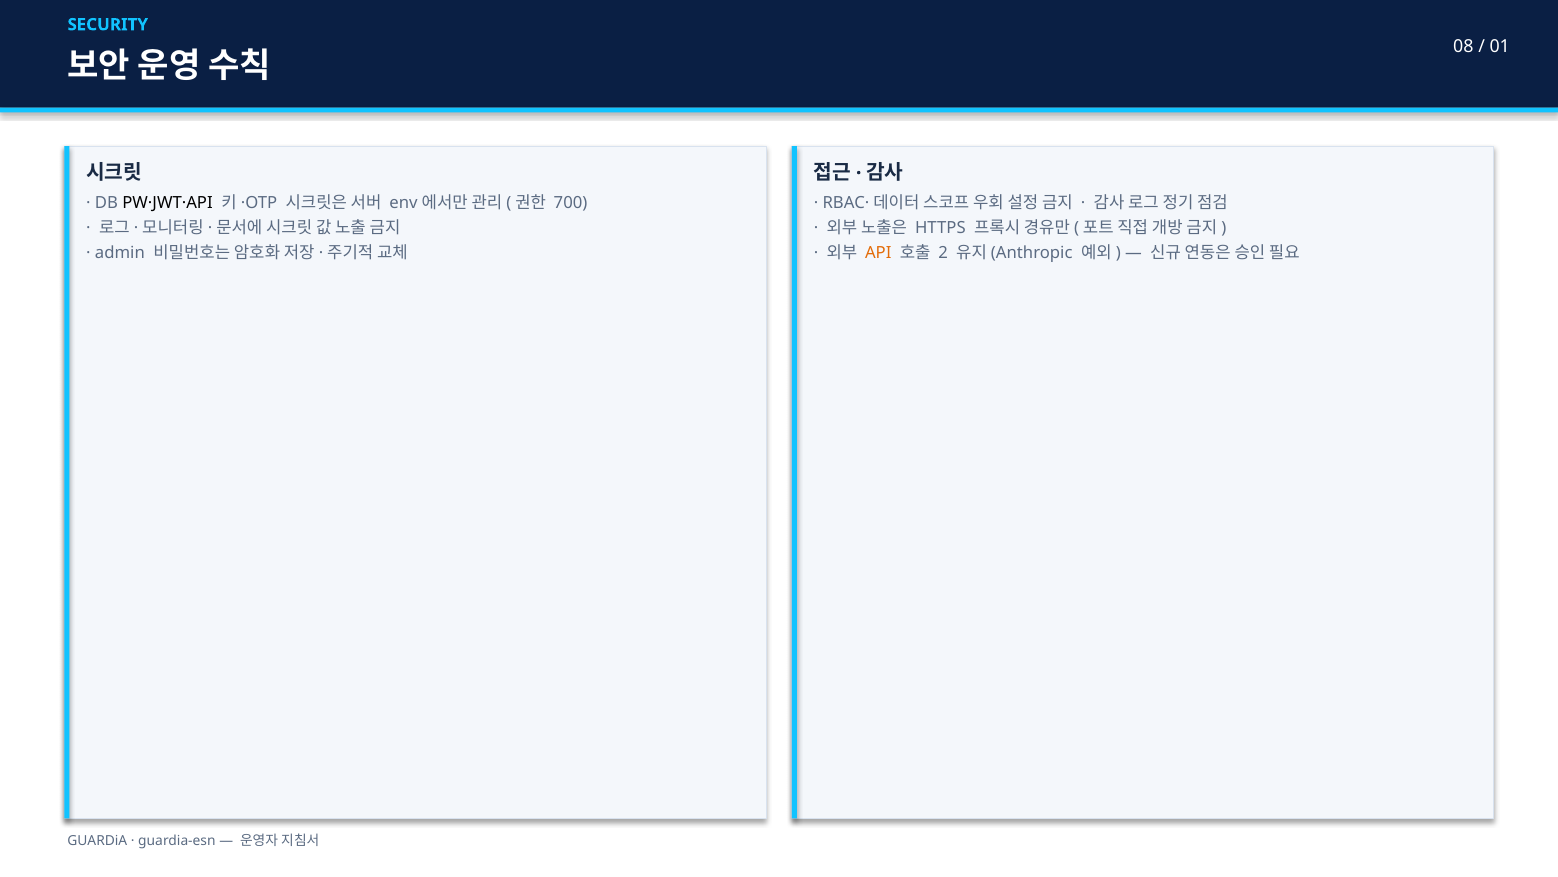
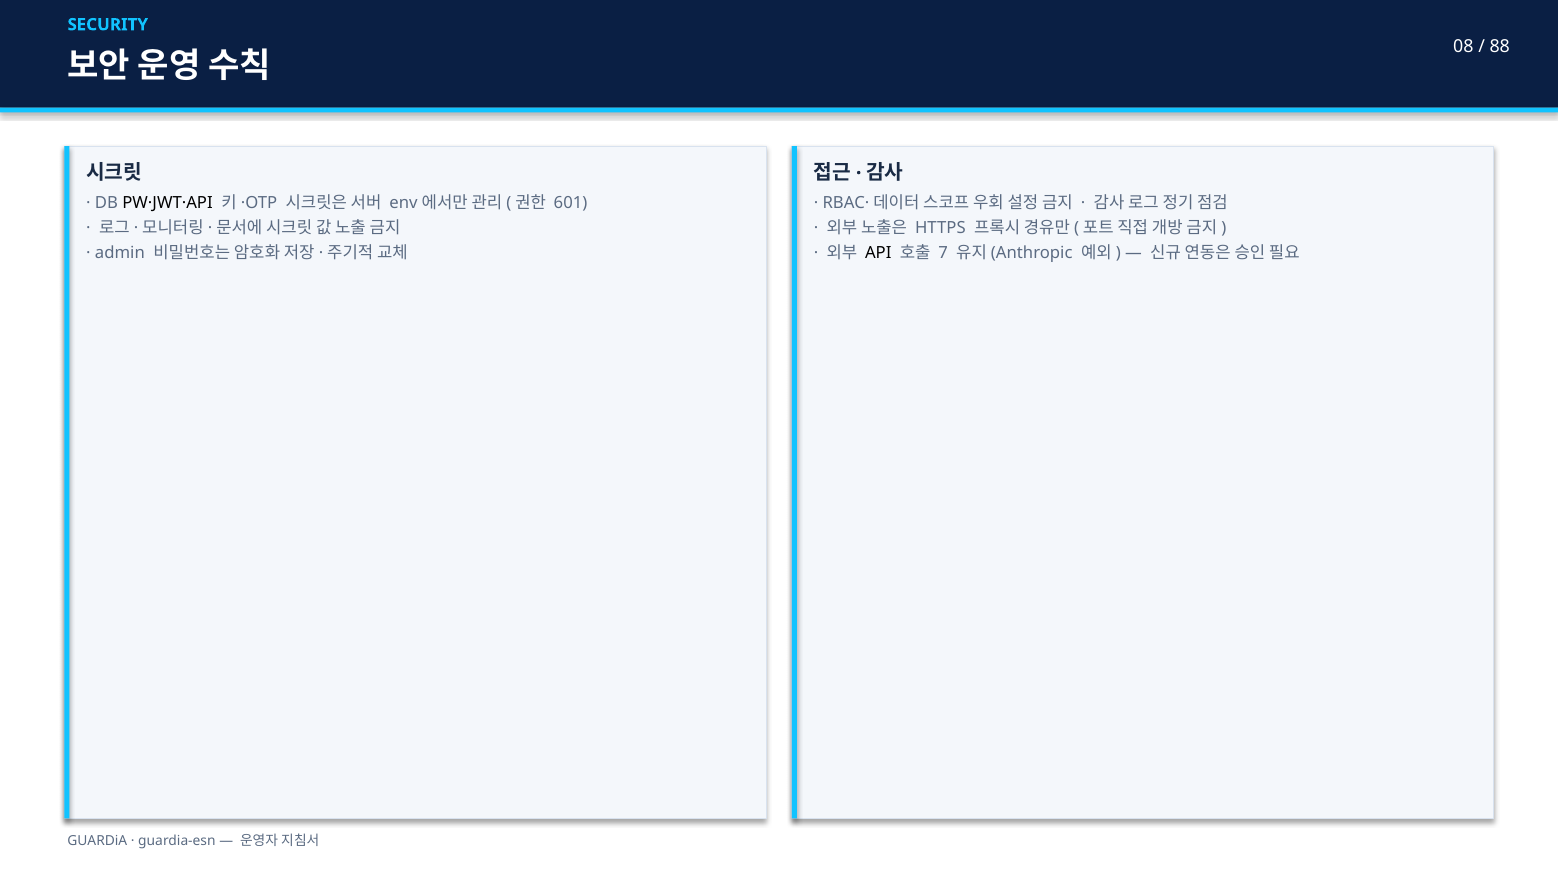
01: 01 -> 88 (1500, 46)
700: 700 -> 601 (571, 203)
API colour: orange -> black (878, 253)
2: 2 -> 7 (943, 253)
